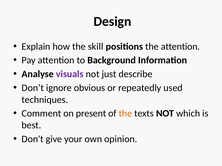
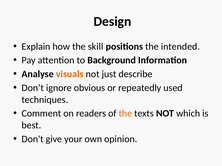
the attention: attention -> intended (180, 47)
visuals colour: purple -> orange (70, 74)
present: present -> readers (91, 114)
